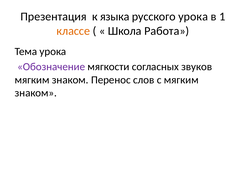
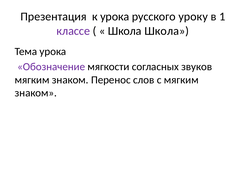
к языка: языка -> урока (115, 17)
русского урока: урока -> уроку (193, 17)
классе colour: orange -> purple (73, 31)
Школа Работа: Работа -> Школа (167, 31)
